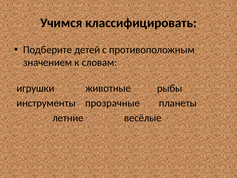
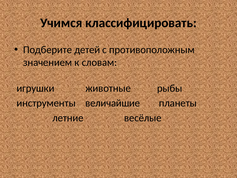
прозрачные: прозрачные -> величайшие (113, 103)
